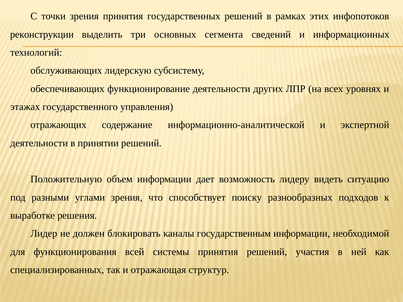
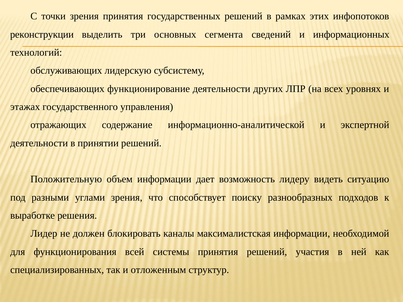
государственным: государственным -> максималистская (234, 234)
отражающая: отражающая -> отложенным (158, 270)
